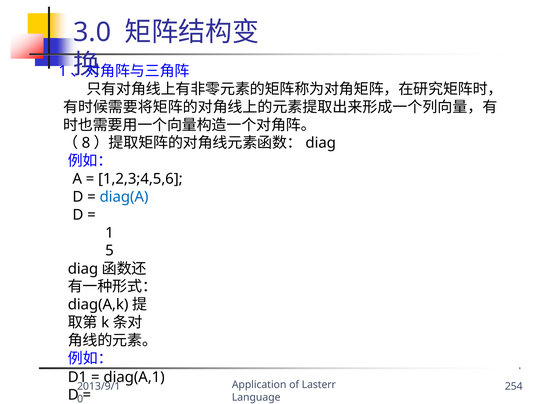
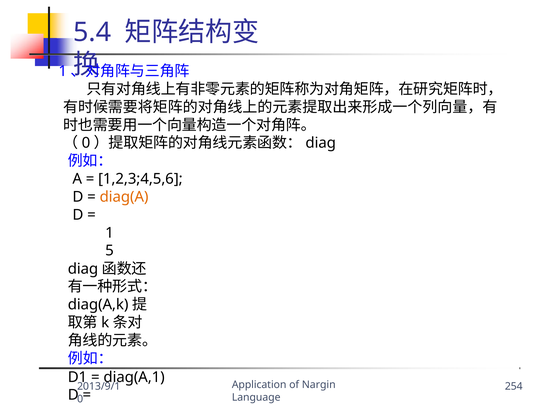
3.0: 3.0 -> 5.4 (92, 32)
8: 8 -> 0 (86, 143)
diag(A colour: blue -> orange (124, 197)
Lasterr: Lasterr -> Nargin (319, 385)
